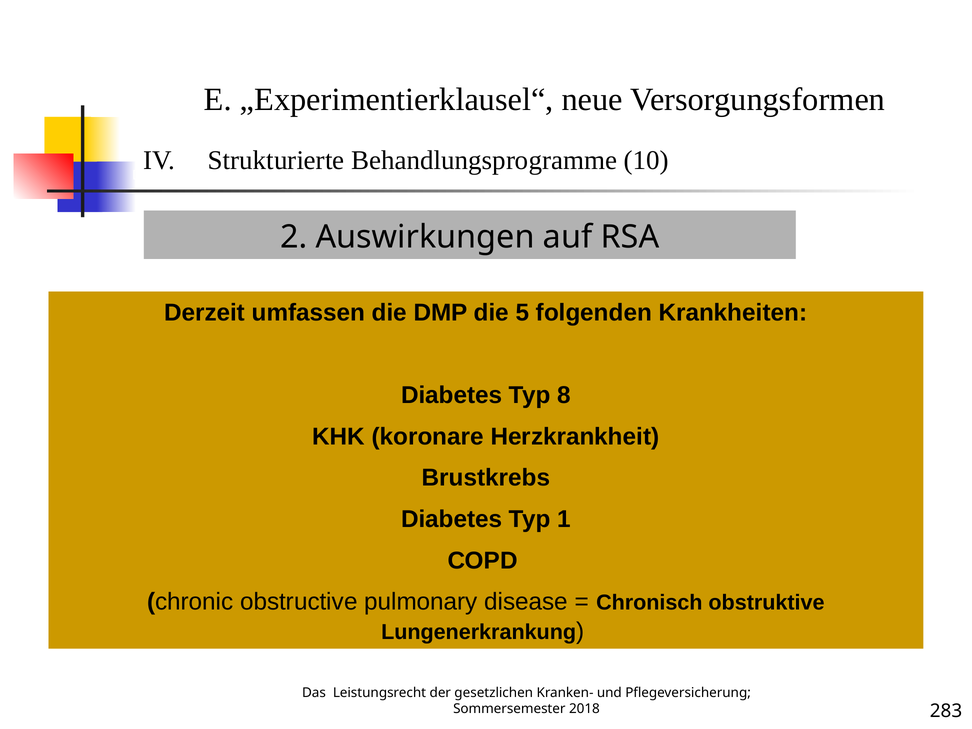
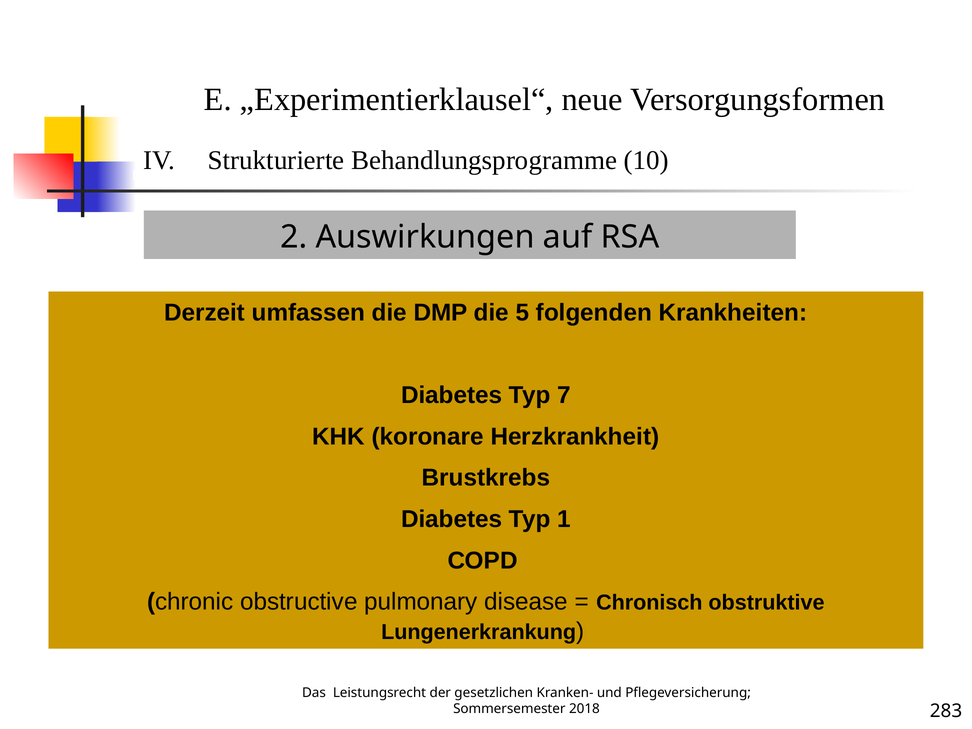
8: 8 -> 7 (564, 395)
